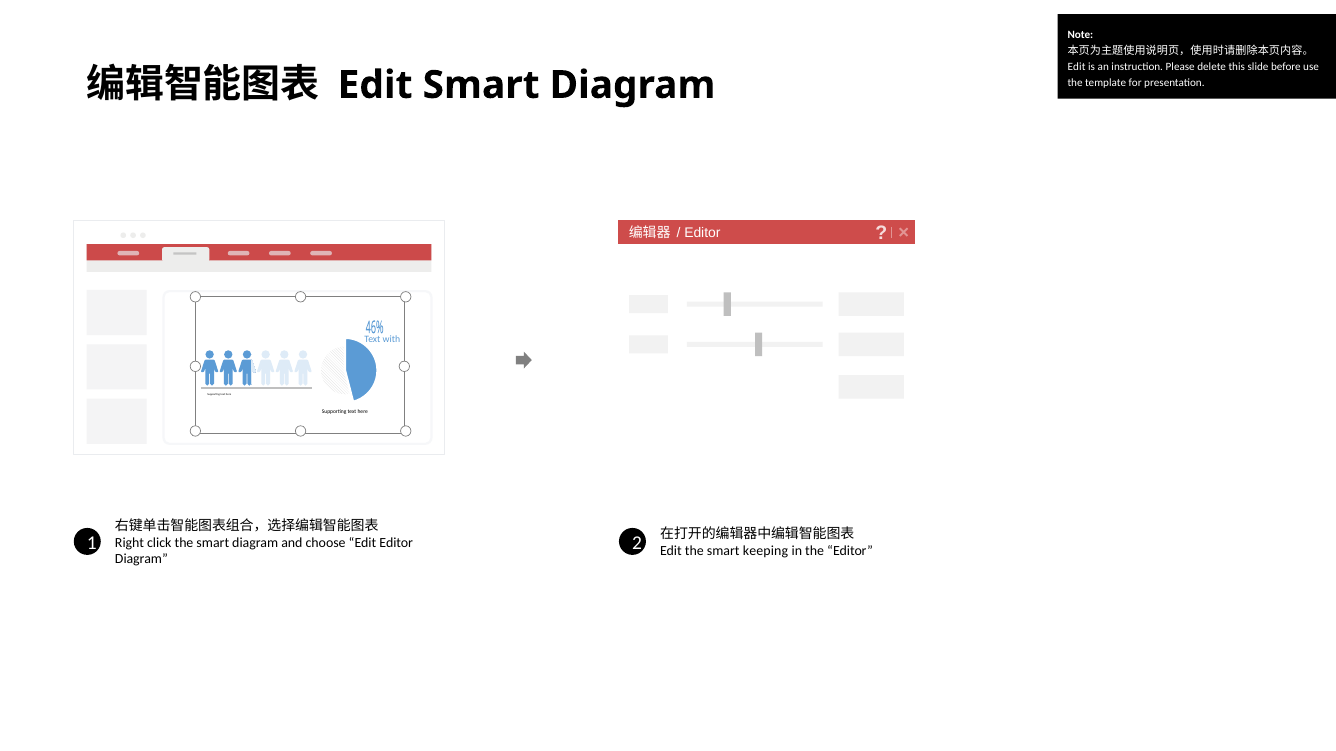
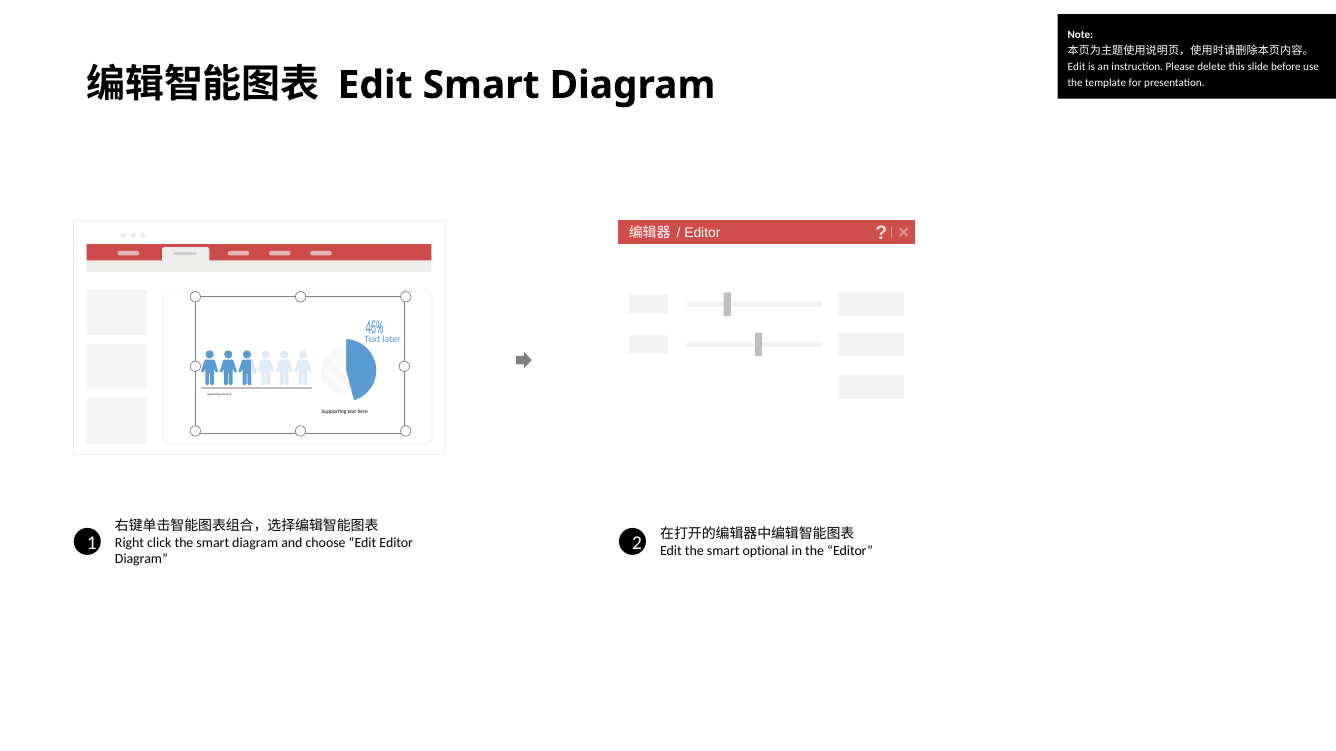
with: with -> later (392, 339)
keeping: keeping -> optional (766, 551)
